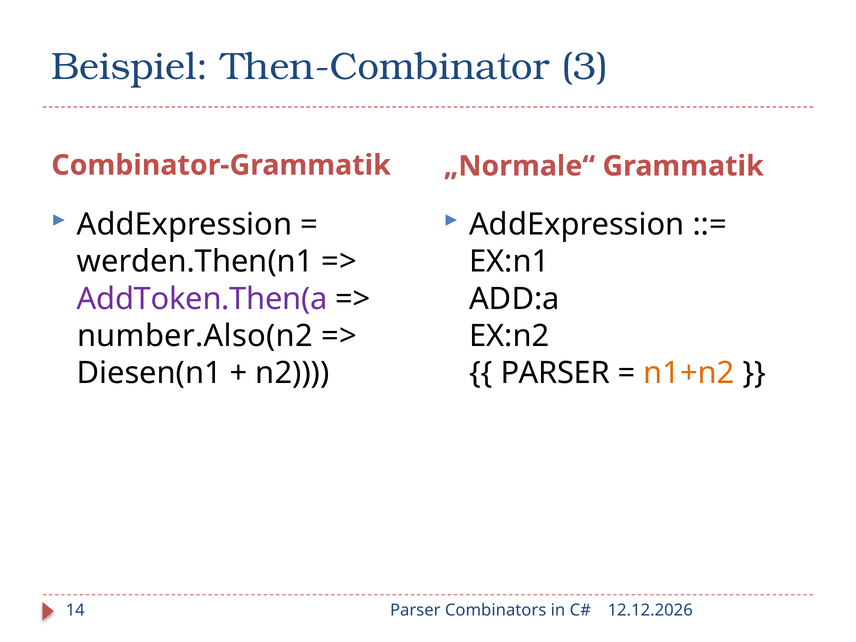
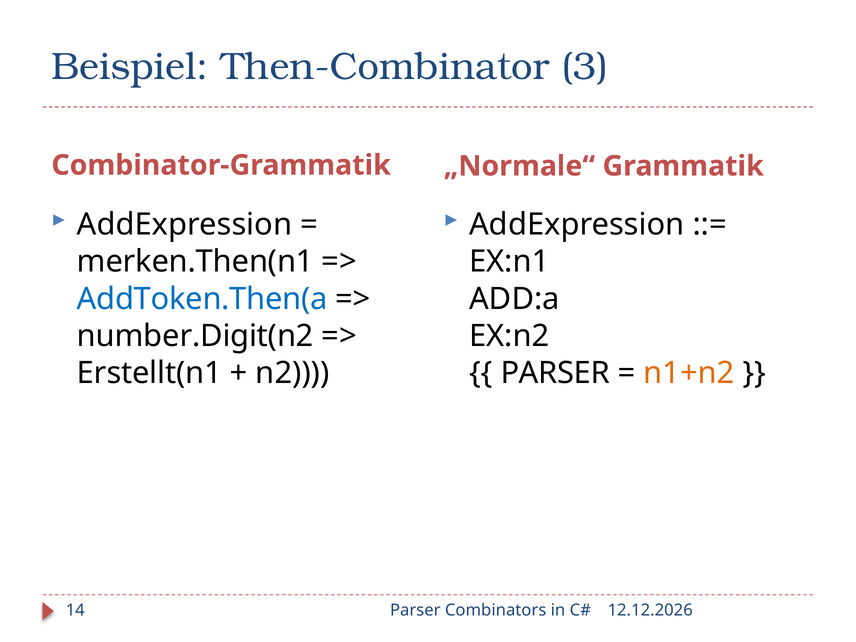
werden.Then(n1: werden.Then(n1 -> merken.Then(n1 (195, 262)
AddToken.Then(a colour: purple -> blue (202, 299)
number.Also(n2: number.Also(n2 -> number.Digit(n2 (195, 336)
Diesen(n1: Diesen(n1 -> Erstellt(n1 (149, 373)
